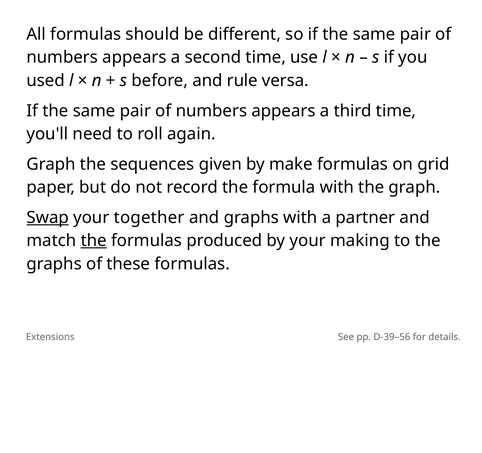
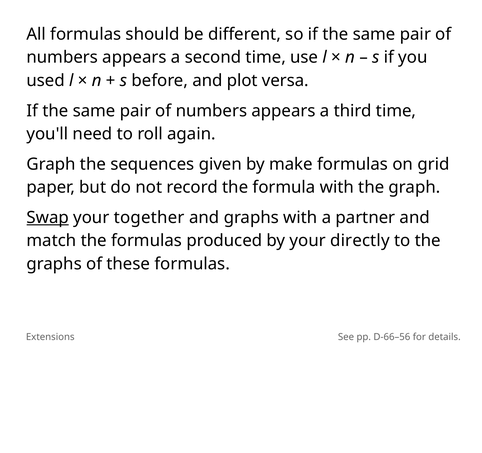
rule: rule -> plot (242, 81)
the underline: present -> none (94, 241)
making: making -> directly (360, 241)
D-39–56: D-39–56 -> D-66–56 (392, 337)
